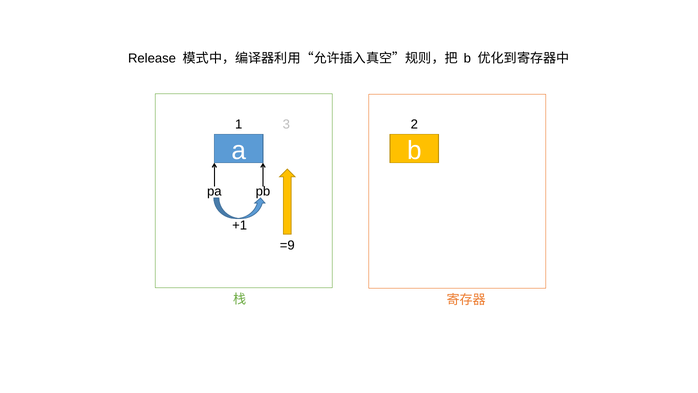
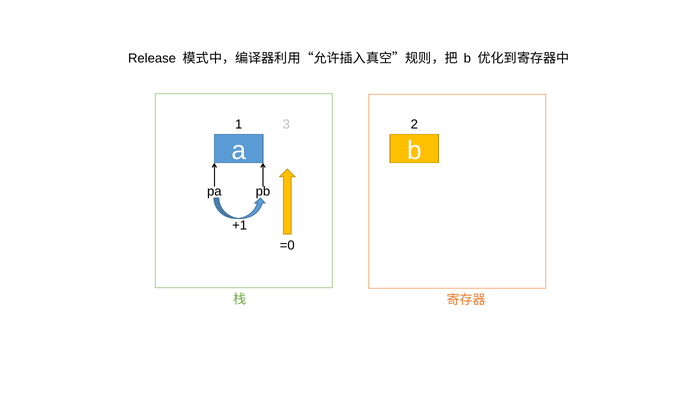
=9: =9 -> =0 (287, 245)
